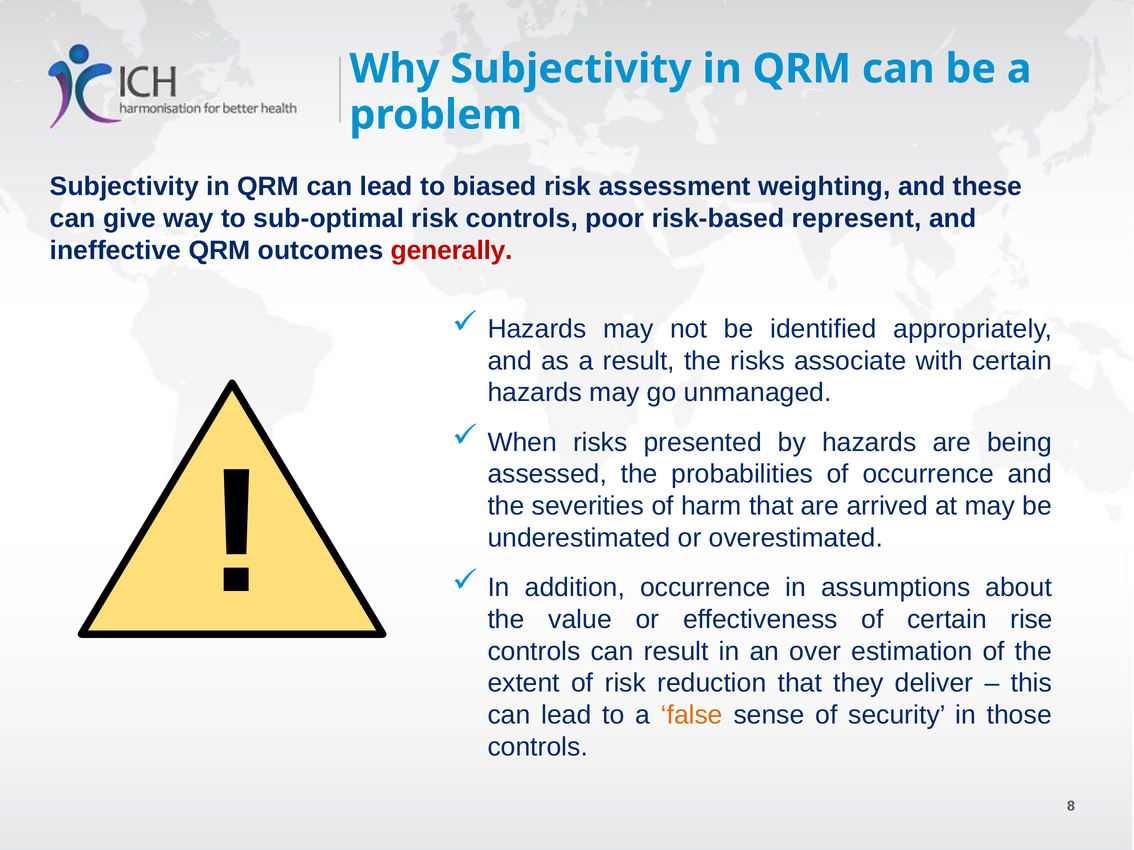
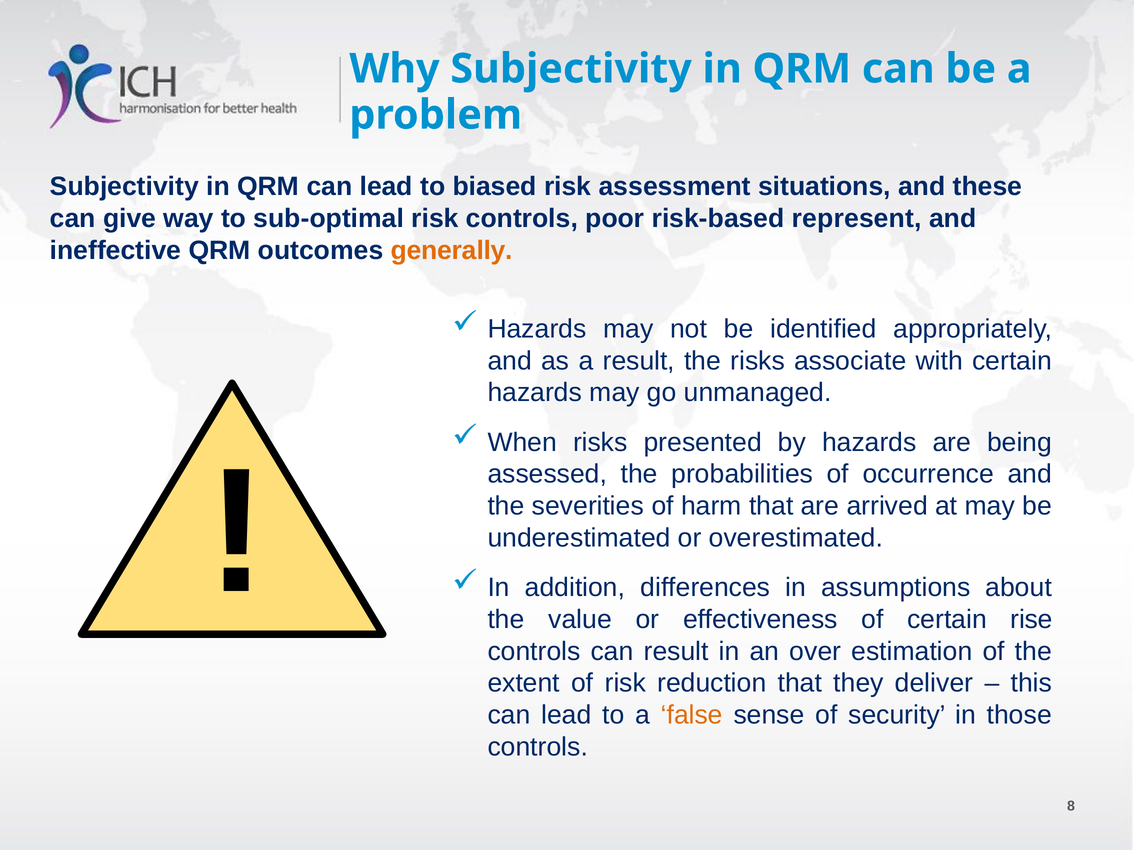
weighting: weighting -> situations (824, 187)
generally colour: red -> orange (452, 251)
addition occurrence: occurrence -> differences (705, 588)
